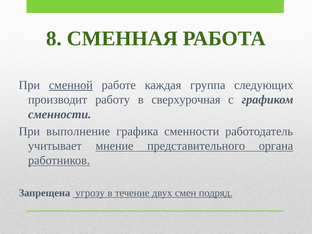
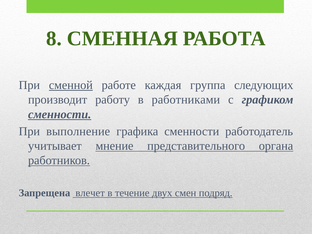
сверхурочная: сверхурочная -> работниками (186, 100)
сменности underline: none -> present (60, 114)
угрозу: угрозу -> влечет (90, 193)
